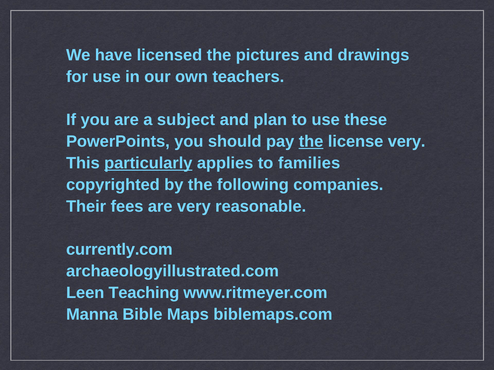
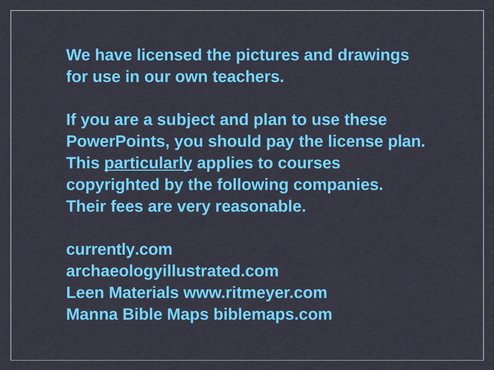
the underline: present -> none (311, 142)
license very: very -> plan (407, 142)
families: families -> courses (309, 163)
Teaching: Teaching -> Materials (144, 293)
